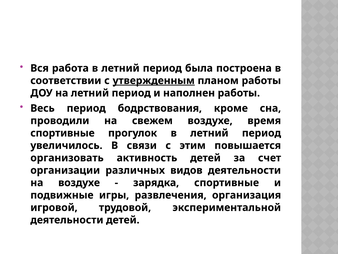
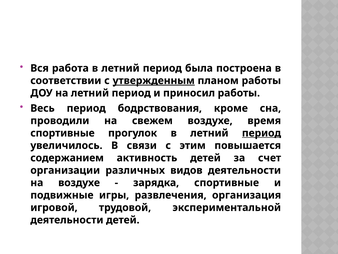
наполнен: наполнен -> приносил (189, 93)
период underline: none -> present (261, 133)
организовать: организовать -> содержанием (67, 158)
